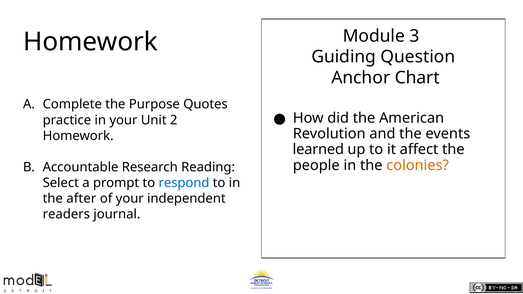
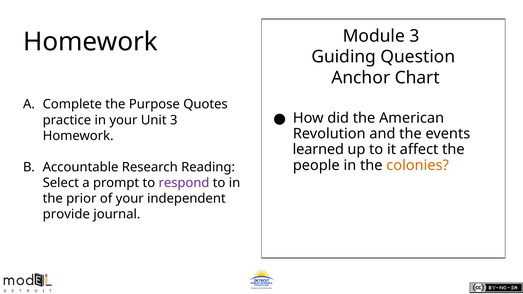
Unit 2: 2 -> 3 (174, 120)
respond colour: blue -> purple (184, 183)
after: after -> prior (81, 199)
readers: readers -> provide (66, 214)
